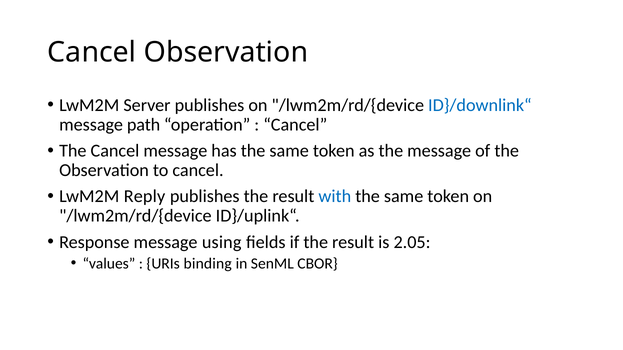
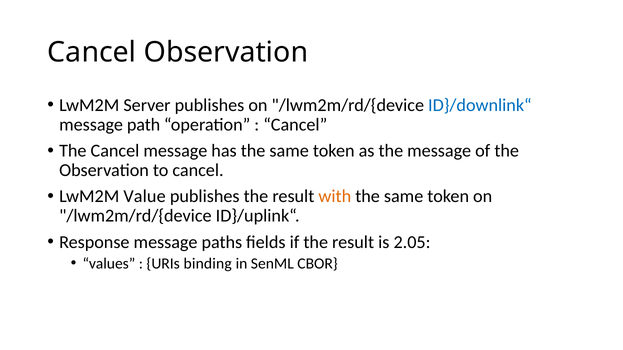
Reply: Reply -> Value (145, 197)
with colour: blue -> orange (335, 197)
using: using -> paths (222, 242)
